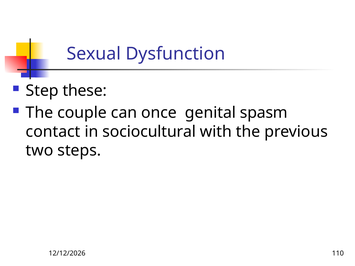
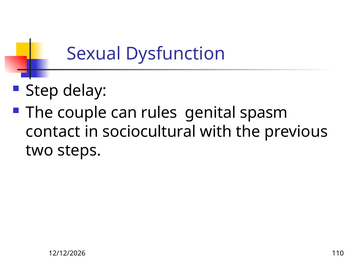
these: these -> delay (85, 91)
once: once -> rules (159, 113)
